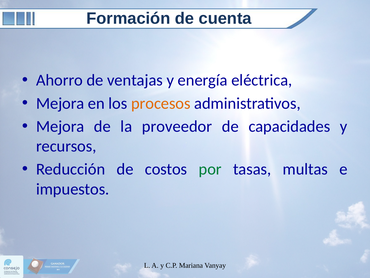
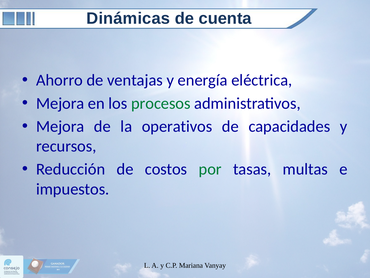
Formación: Formación -> Dinámicas (128, 18)
procesos colour: orange -> green (161, 103)
proveedor: proveedor -> operativos (177, 126)
